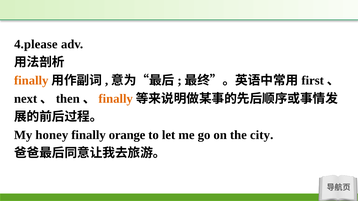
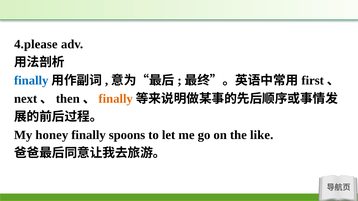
finally colour: orange -> blue (31, 81)
orange: orange -> spoons (127, 135)
city: city -> like (262, 135)
